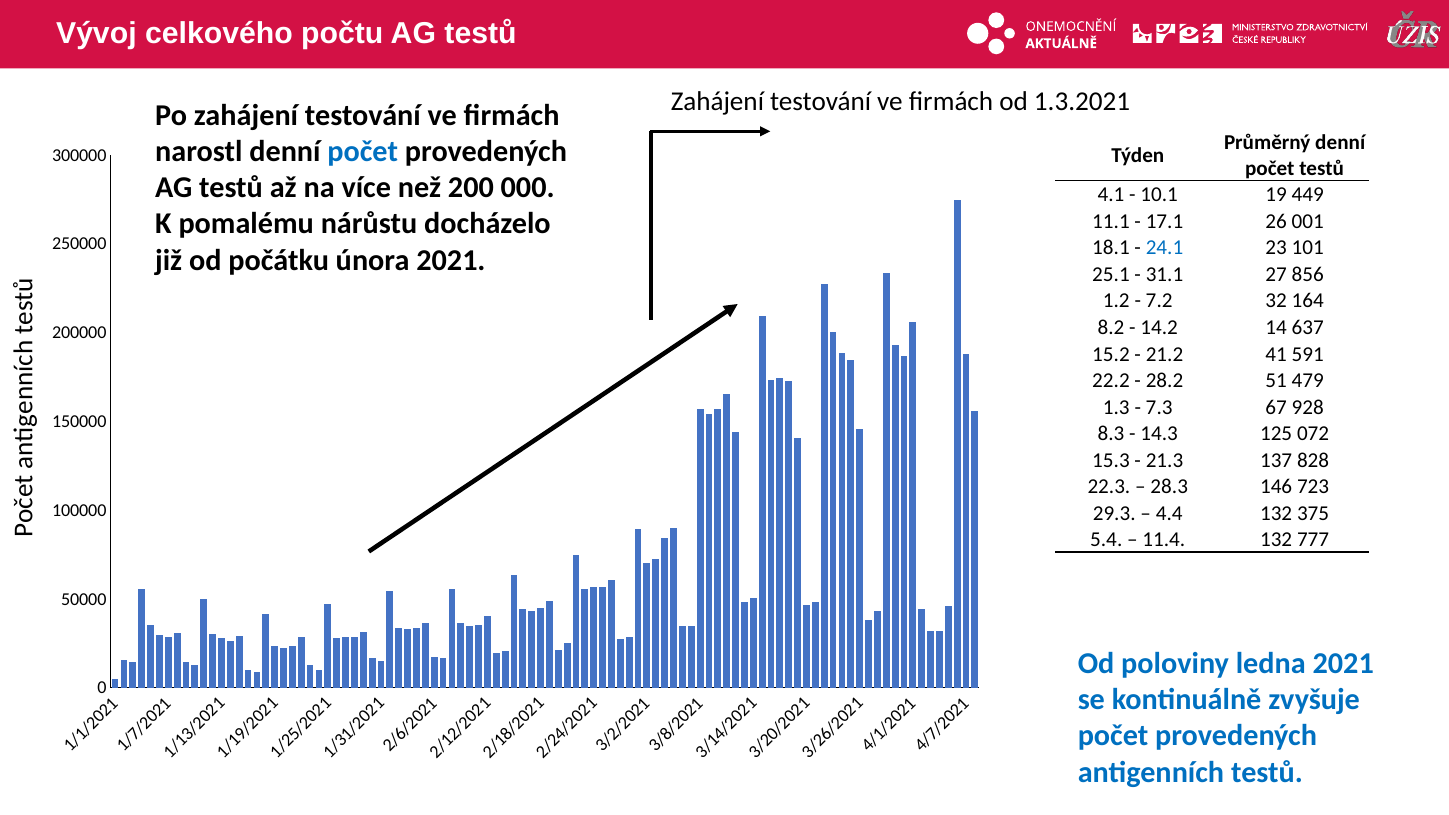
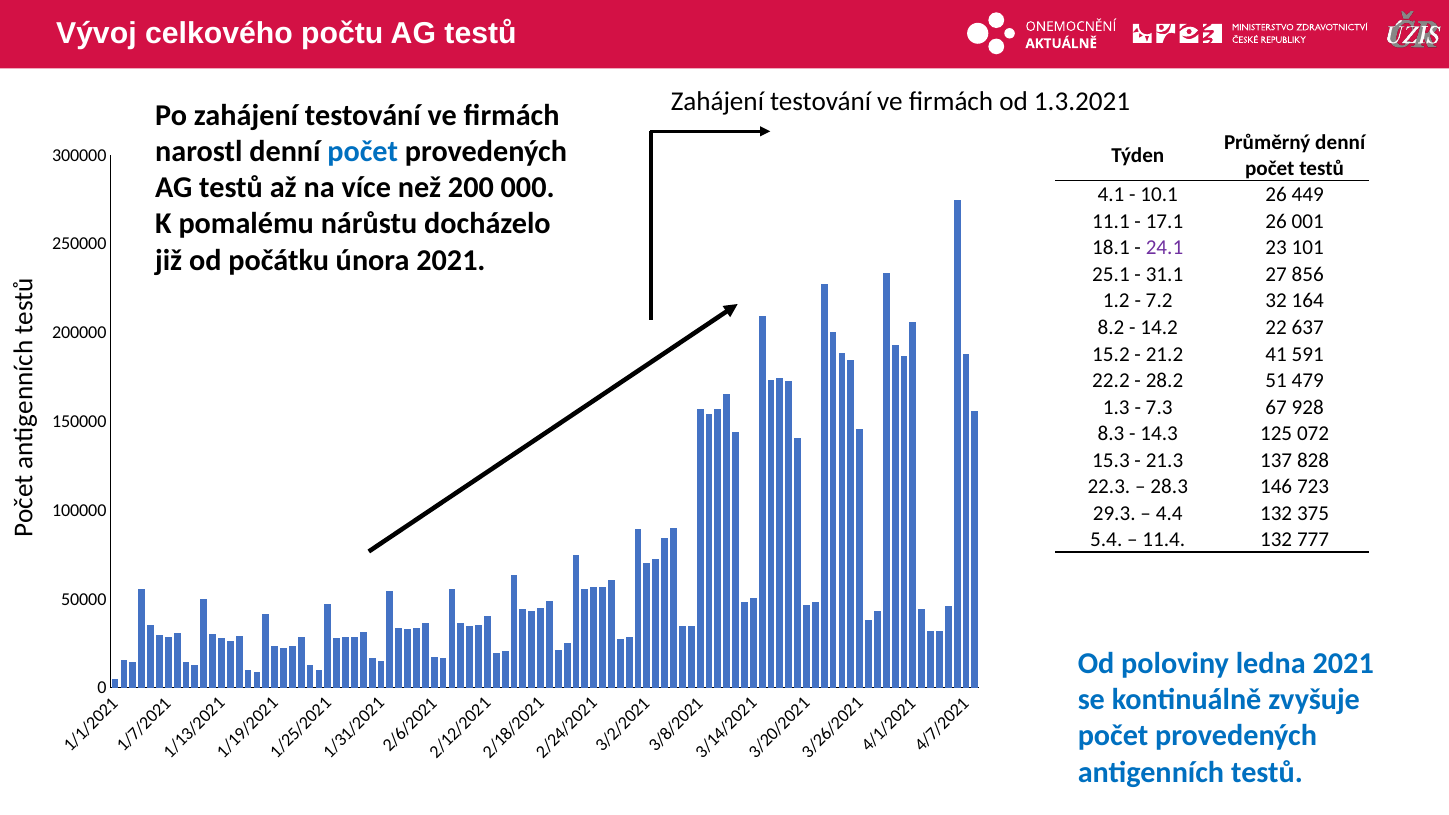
10.1 19: 19 -> 26 (1276, 195)
24.1 colour: blue -> purple (1165, 248)
14: 14 -> 22 (1276, 328)
